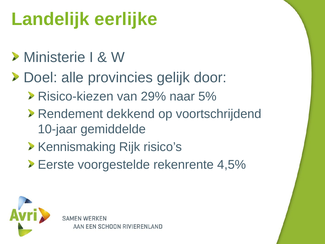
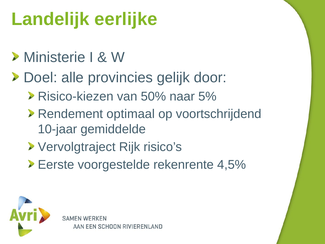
29%: 29% -> 50% (153, 96)
dekkend: dekkend -> optimaal (131, 114)
Kennismaking: Kennismaking -> Vervolgtraject (77, 147)
